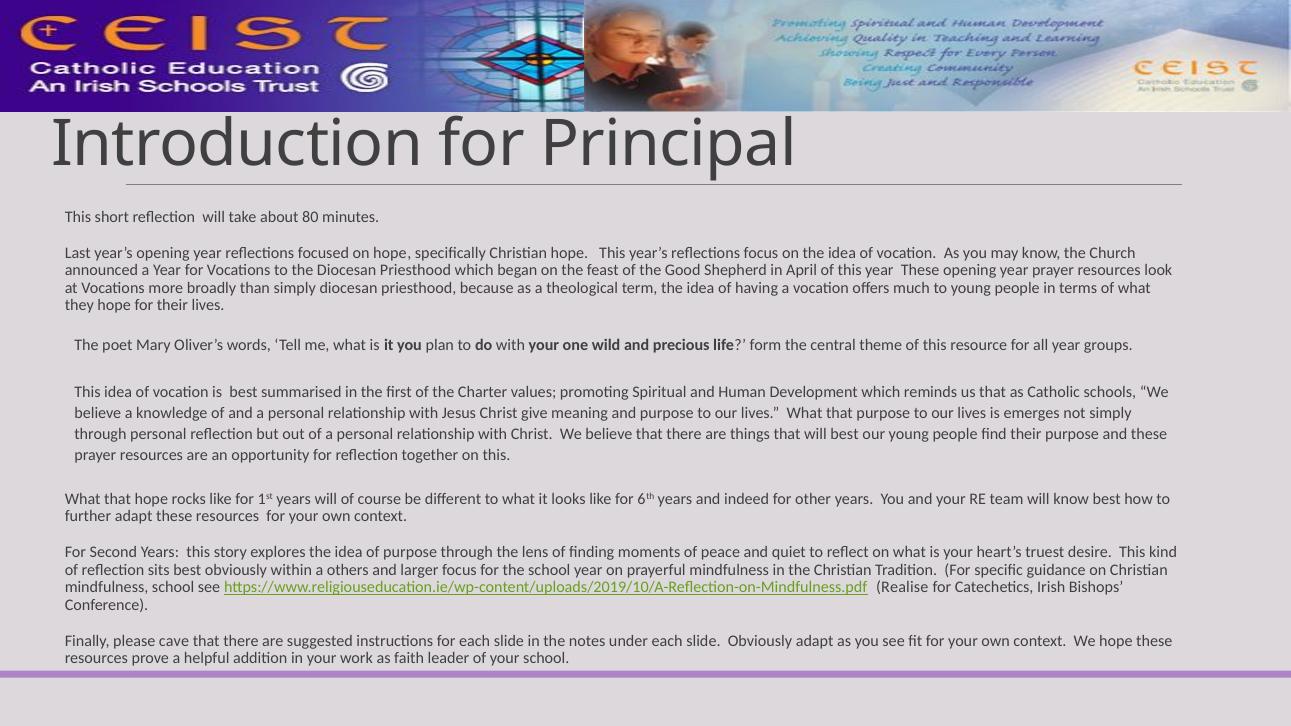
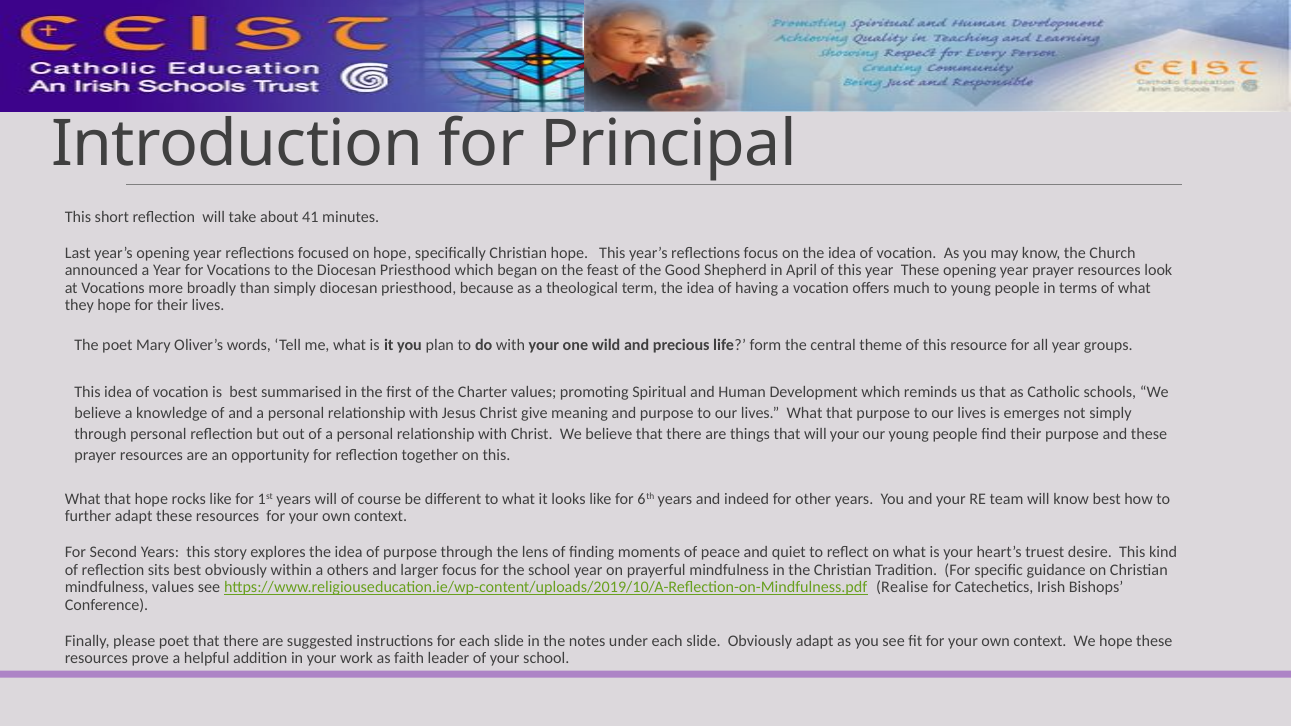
80: 80 -> 41 (310, 217)
will best: best -> your (845, 434)
mindfulness school: school -> values (173, 588)
please cave: cave -> poet (174, 641)
